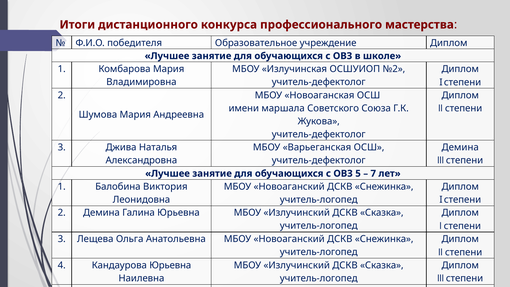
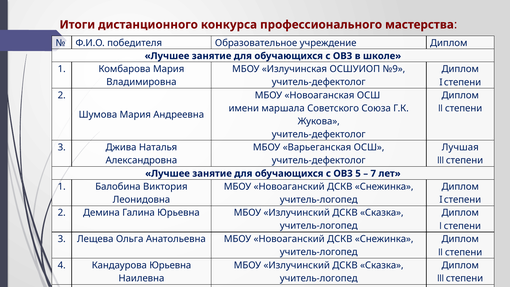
№2: №2 -> №9 (394, 69)
Демина: Демина -> Лучшая (460, 147)
